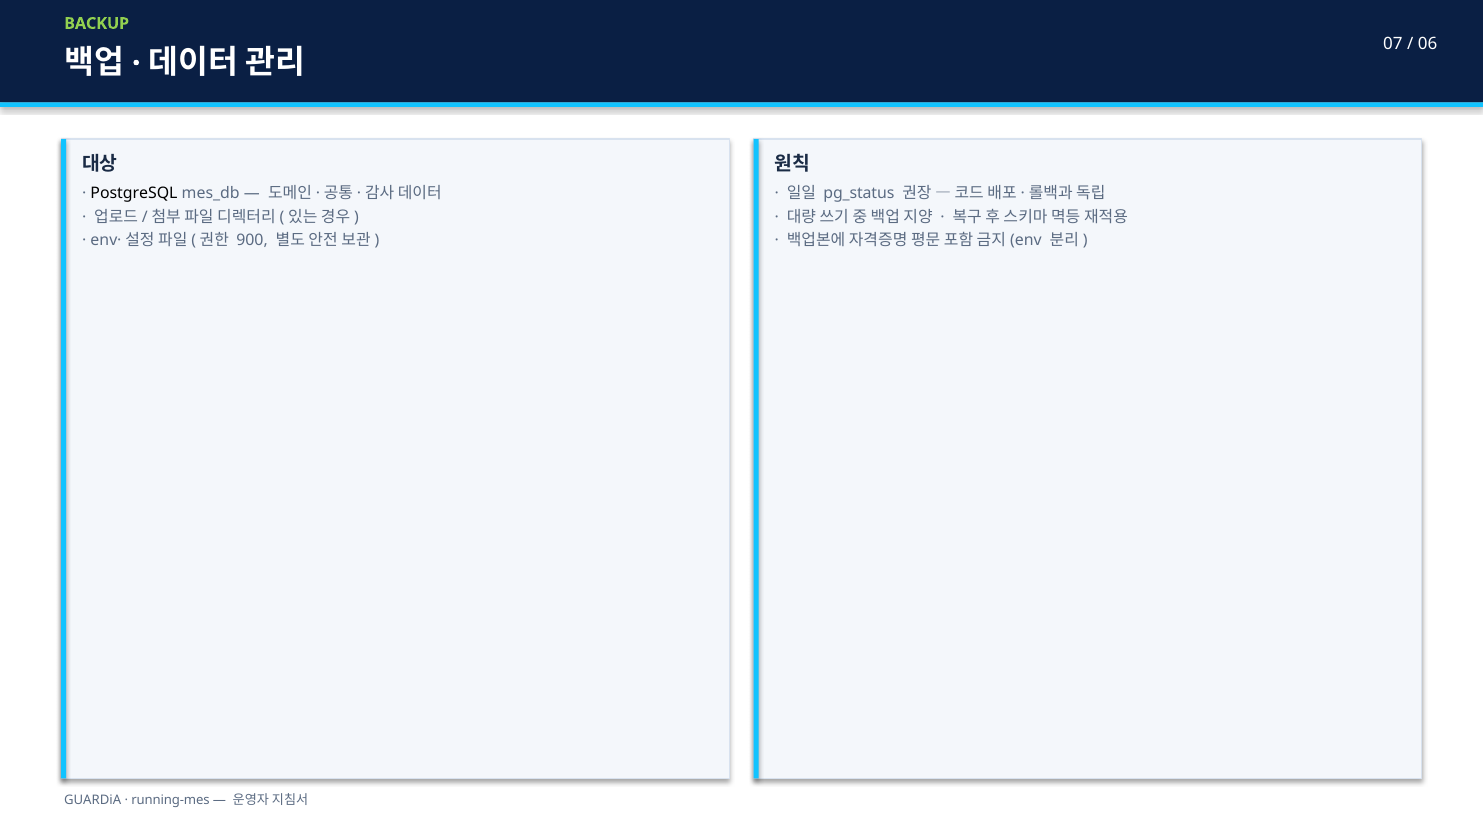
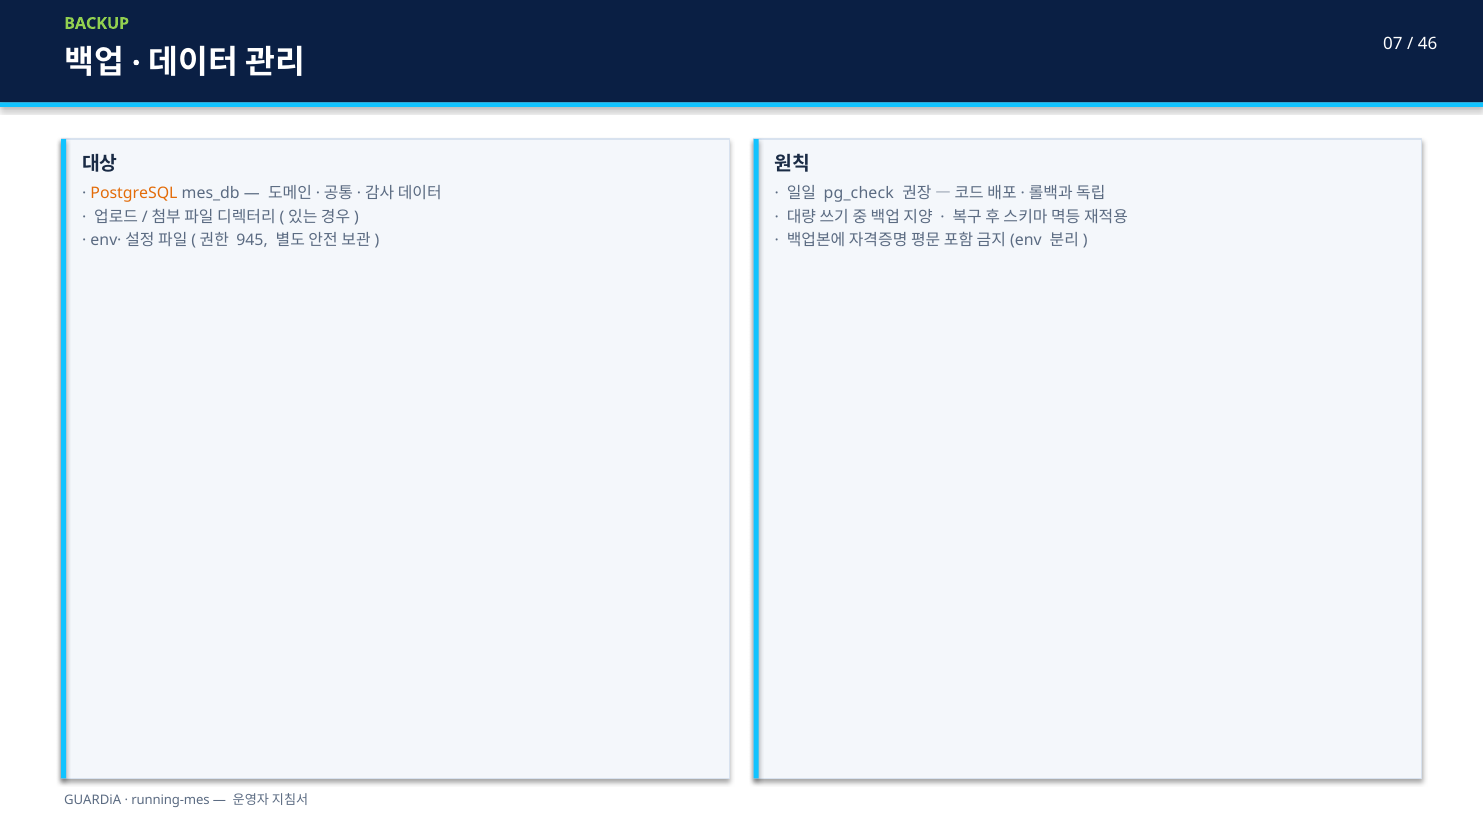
06: 06 -> 46 (1428, 44)
PostgreSQL colour: black -> orange (134, 193)
pg_status: pg_status -> pg_check (859, 193)
900: 900 -> 945 (252, 241)
